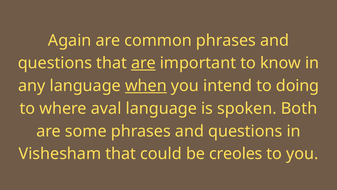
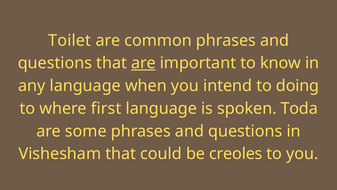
Again: Again -> Toilet (70, 40)
when underline: present -> none (146, 86)
aval: aval -> first (106, 108)
Both: Both -> Toda (299, 108)
